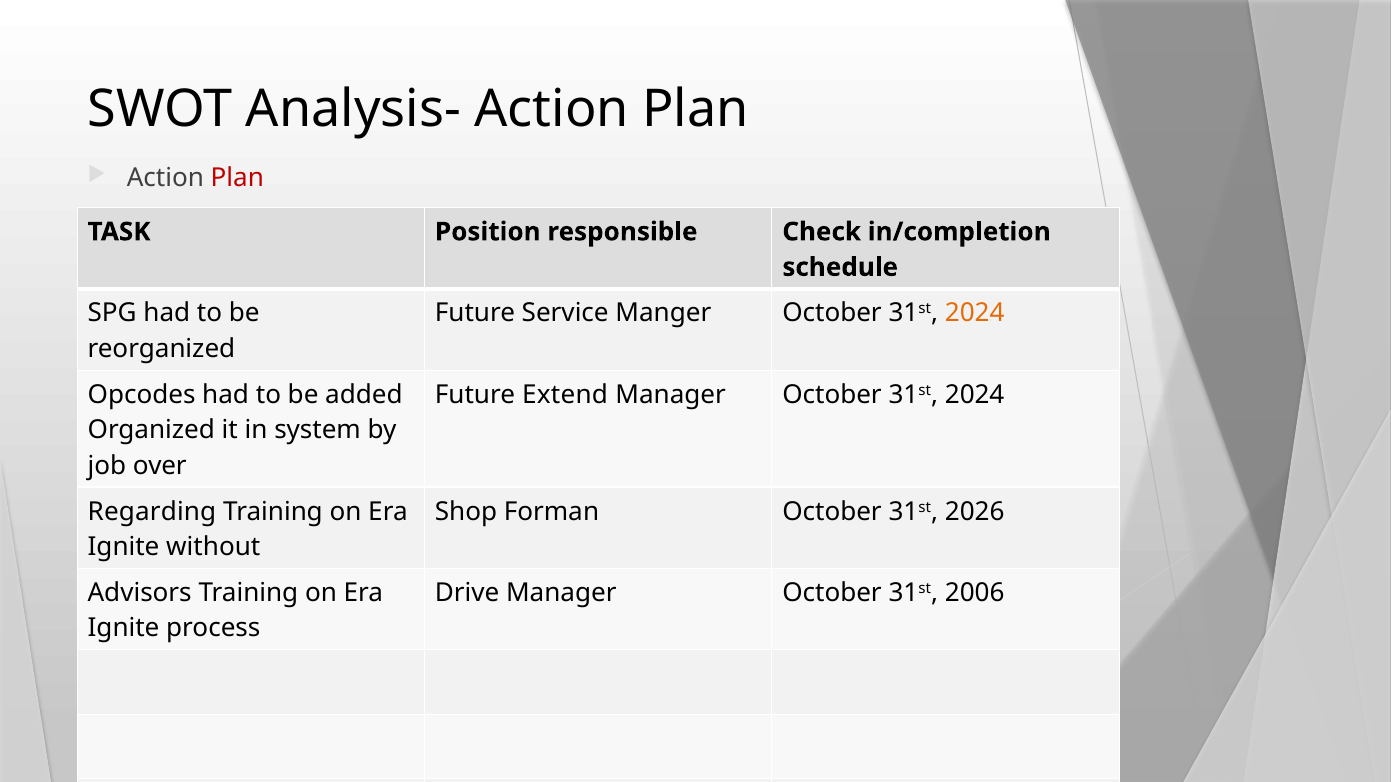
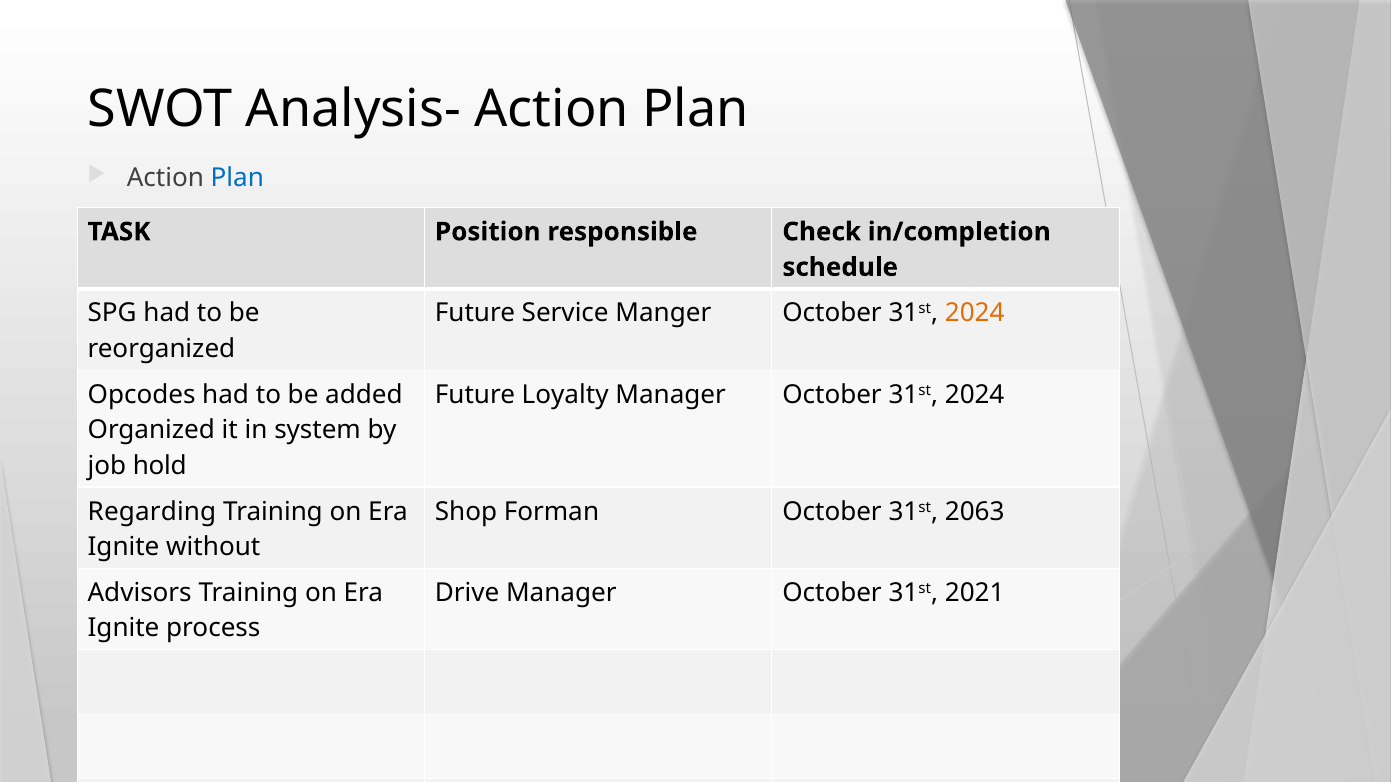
Plan colour: red -> blue (237, 178)
Extend: Extend -> Loyalty (565, 395)
over: over -> hold (160, 466)
2026: 2026 -> 2063 (975, 512)
2006: 2006 -> 2021 (975, 593)
